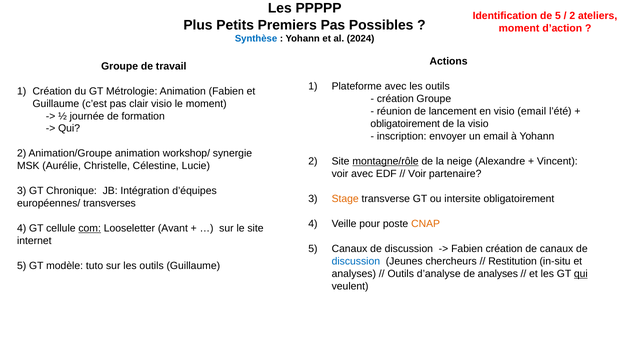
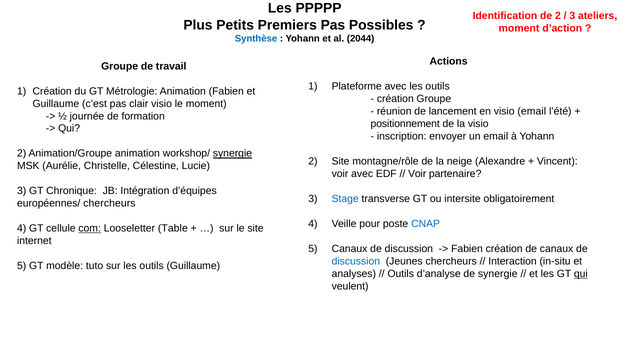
de 5: 5 -> 2 (558, 16)
2: 2 -> 3 (572, 16)
2024: 2024 -> 2044 (361, 39)
obligatoirement: obligatoirement -> positionnement (405, 124)
synergie underline: none -> present (232, 153)
montagne/rôle underline: present -> none (386, 161)
Stage colour: orange -> blue (345, 198)
européennes/ transverses: transverses -> chercheurs (109, 203)
CNAP colour: orange -> blue (426, 223)
Avant: Avant -> Table (173, 228)
Restitution: Restitution -> Interaction (513, 261)
de analyses: analyses -> synergie (498, 273)
